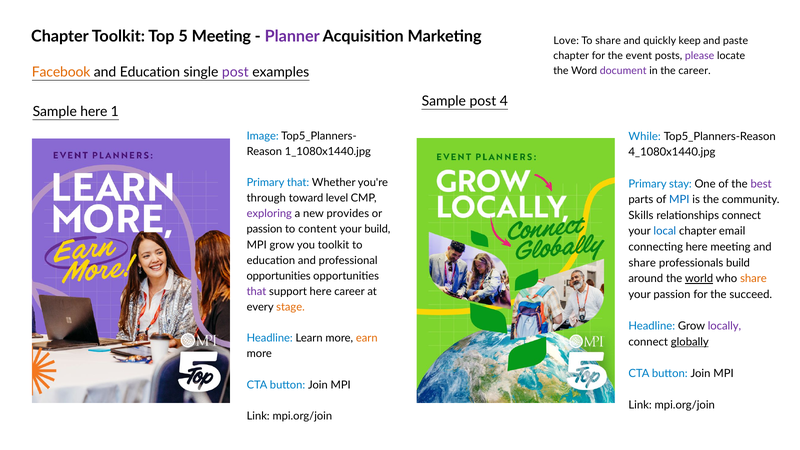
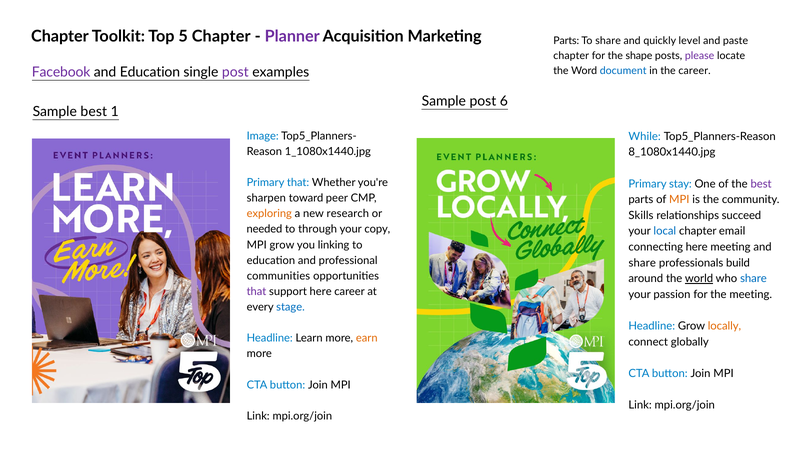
5 Meeting: Meeting -> Chapter (221, 36)
Love: Love -> Parts (566, 41)
keep: keep -> level (690, 41)
event: event -> shape (639, 56)
document colour: purple -> blue (623, 71)
Facebook colour: orange -> purple (61, 72)
4: 4 -> 6 (504, 101)
Sample here: here -> best (94, 111)
4_1080x1440.jpg: 4_1080x1440.jpg -> 8_1080x1440.jpg (672, 152)
through: through -> sharpen (266, 198)
level: level -> peer (337, 198)
MPI colour: blue -> orange (679, 200)
exploring colour: purple -> orange (269, 214)
provides: provides -> research (348, 214)
relationships connect: connect -> succeed (741, 215)
passion: passion -> needed (264, 229)
content: content -> through (318, 229)
your build: build -> copy (377, 229)
you toolkit: toolkit -> linking (334, 245)
opportunities: opportunities -> communities (278, 276)
share colour: orange -> blue (753, 279)
the succeed: succeed -> meeting (751, 294)
stage colour: orange -> blue (290, 307)
locally colour: purple -> orange (724, 326)
globally underline: present -> none (690, 342)
